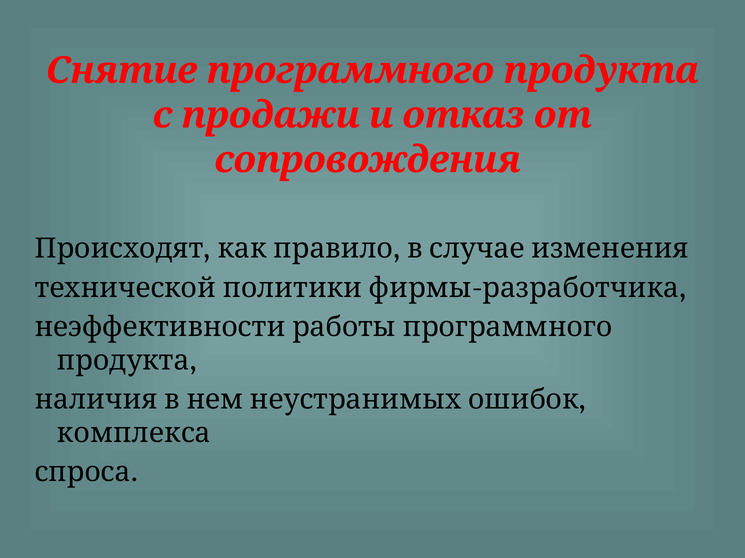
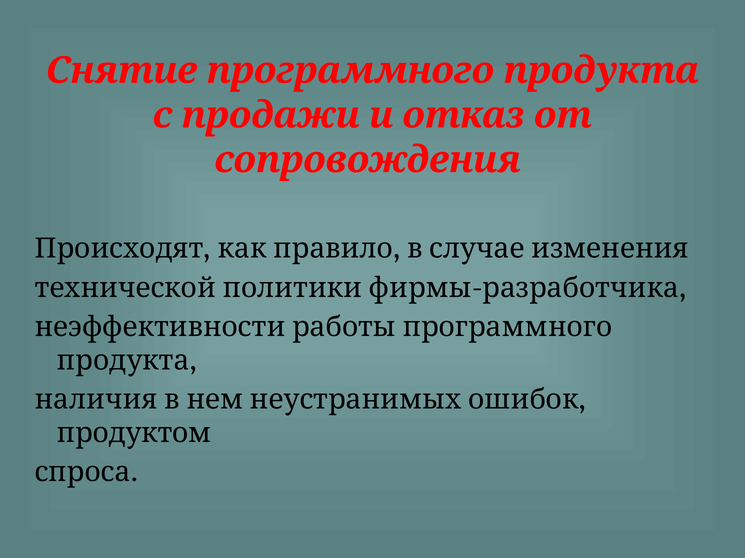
комплекса: комплекса -> продуктом (134, 434)
